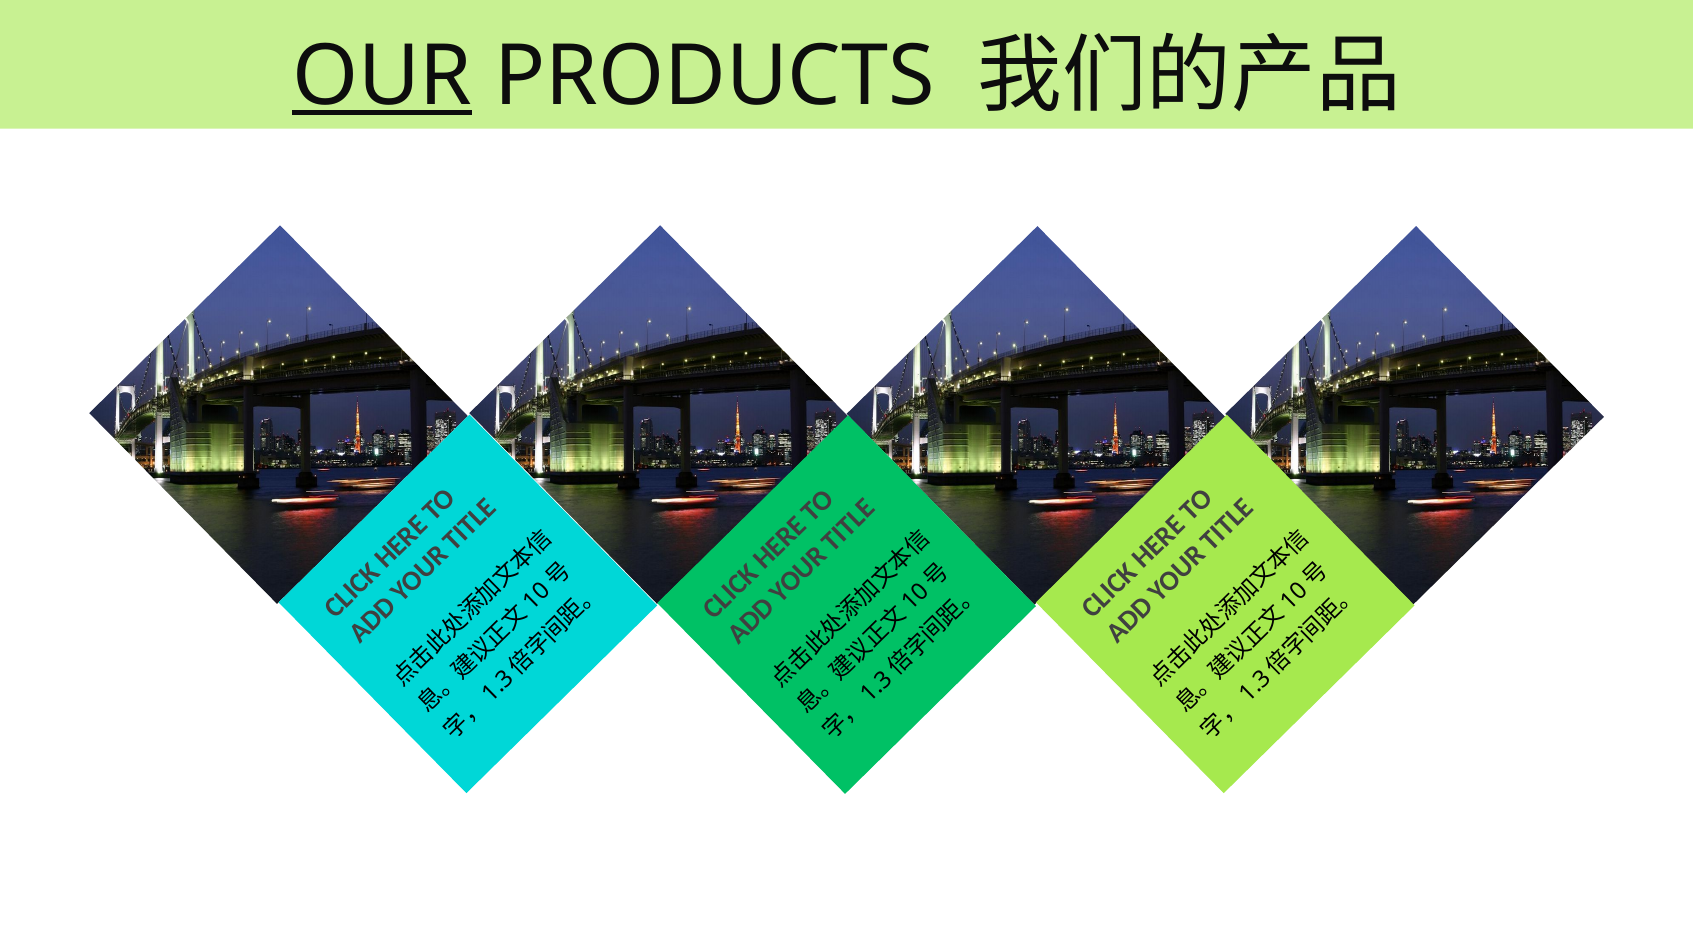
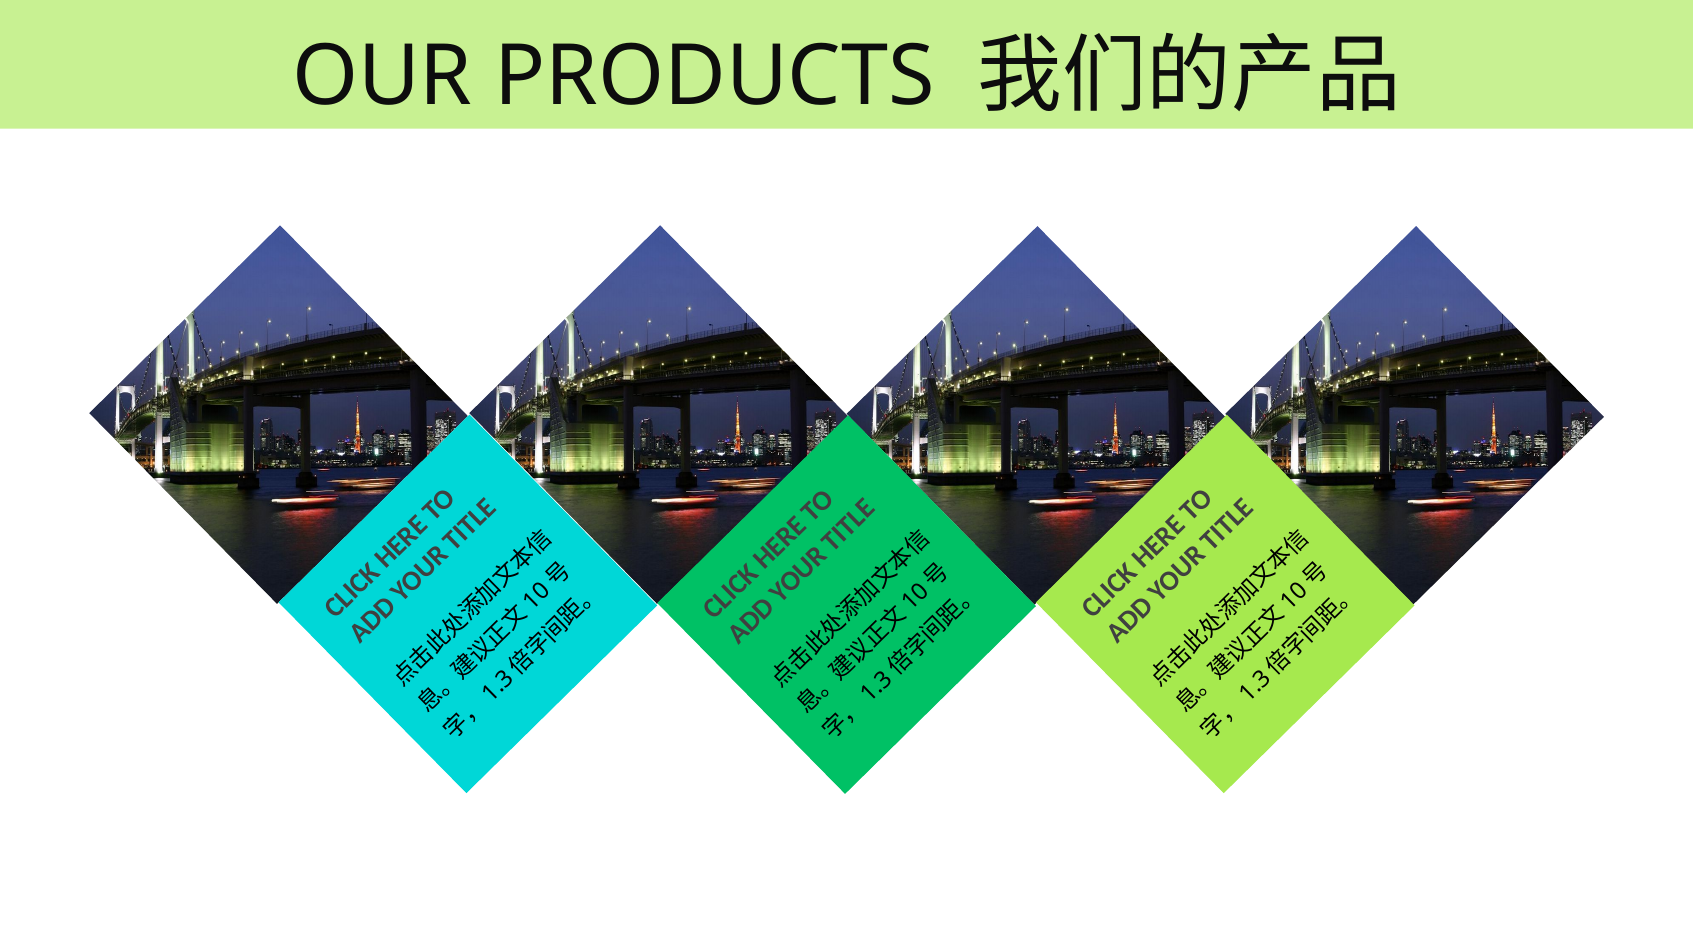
OUR underline: present -> none (382, 76)
